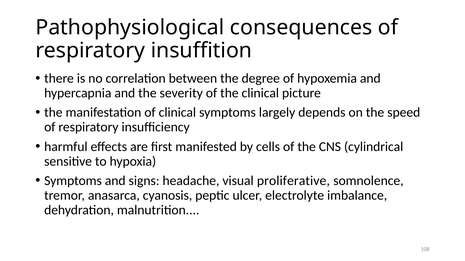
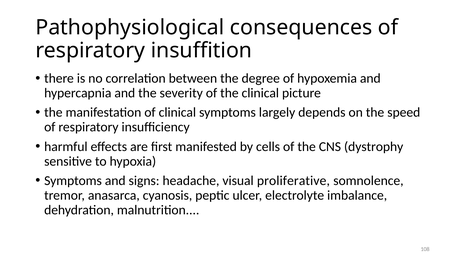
cylindrical: cylindrical -> dystrophy (374, 147)
